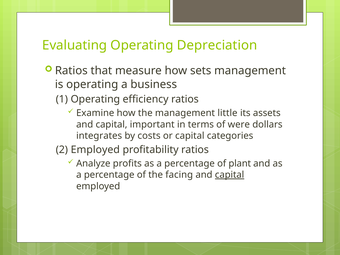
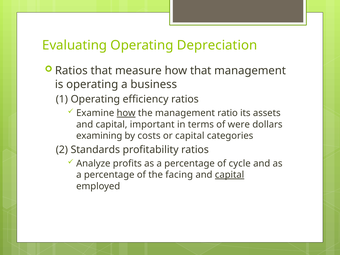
how sets: sets -> that (201, 71)
how underline: none -> present (126, 113)
little: little -> ratio (228, 113)
integrates: integrates -> examining (99, 136)
2 Employed: Employed -> Standards (95, 150)
plant: plant -> cycle (240, 163)
